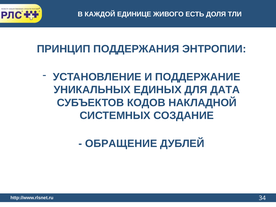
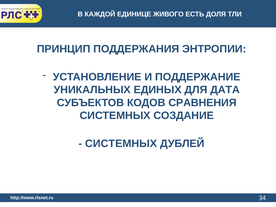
НАКЛАДНОЙ: НАКЛАДНОЙ -> СРАВНЕНИЯ (202, 103)
ОБРАЩЕНИЕ: ОБРАЩЕНИЕ -> СИСТЕМНЫХ (121, 144)
